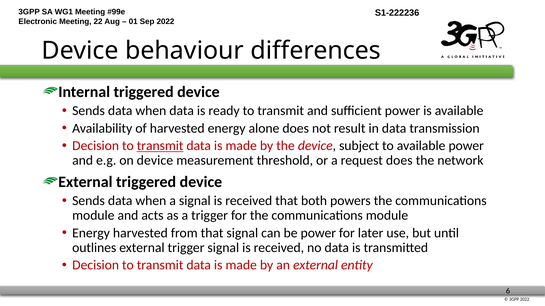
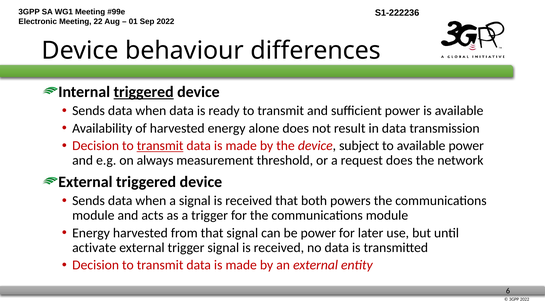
triggered underline: none -> present (144, 92)
on device: device -> always (155, 161)
outlines: outlines -> activate (94, 248)
